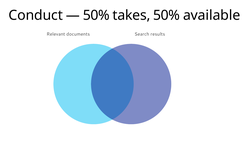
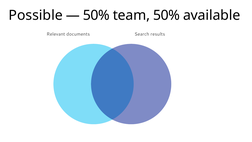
Conduct: Conduct -> Possible (36, 15)
takes: takes -> team (131, 15)
